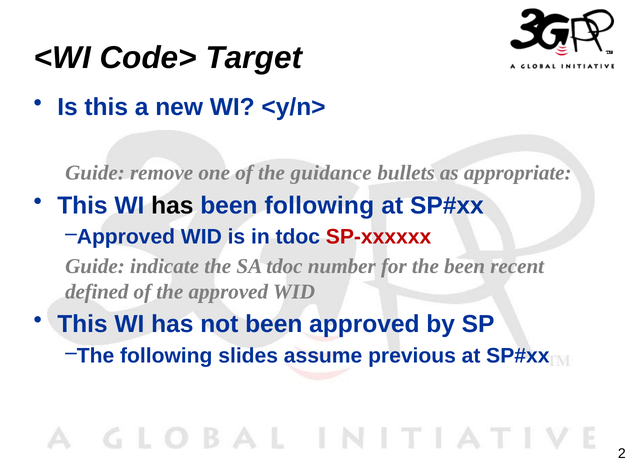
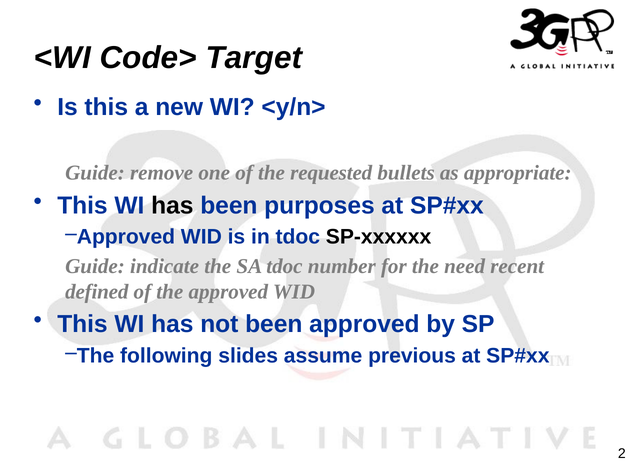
guidance: guidance -> requested (331, 173)
been following: following -> purposes (319, 206)
SP-xxxxxx colour: red -> black (379, 237)
the been: been -> need (465, 266)
